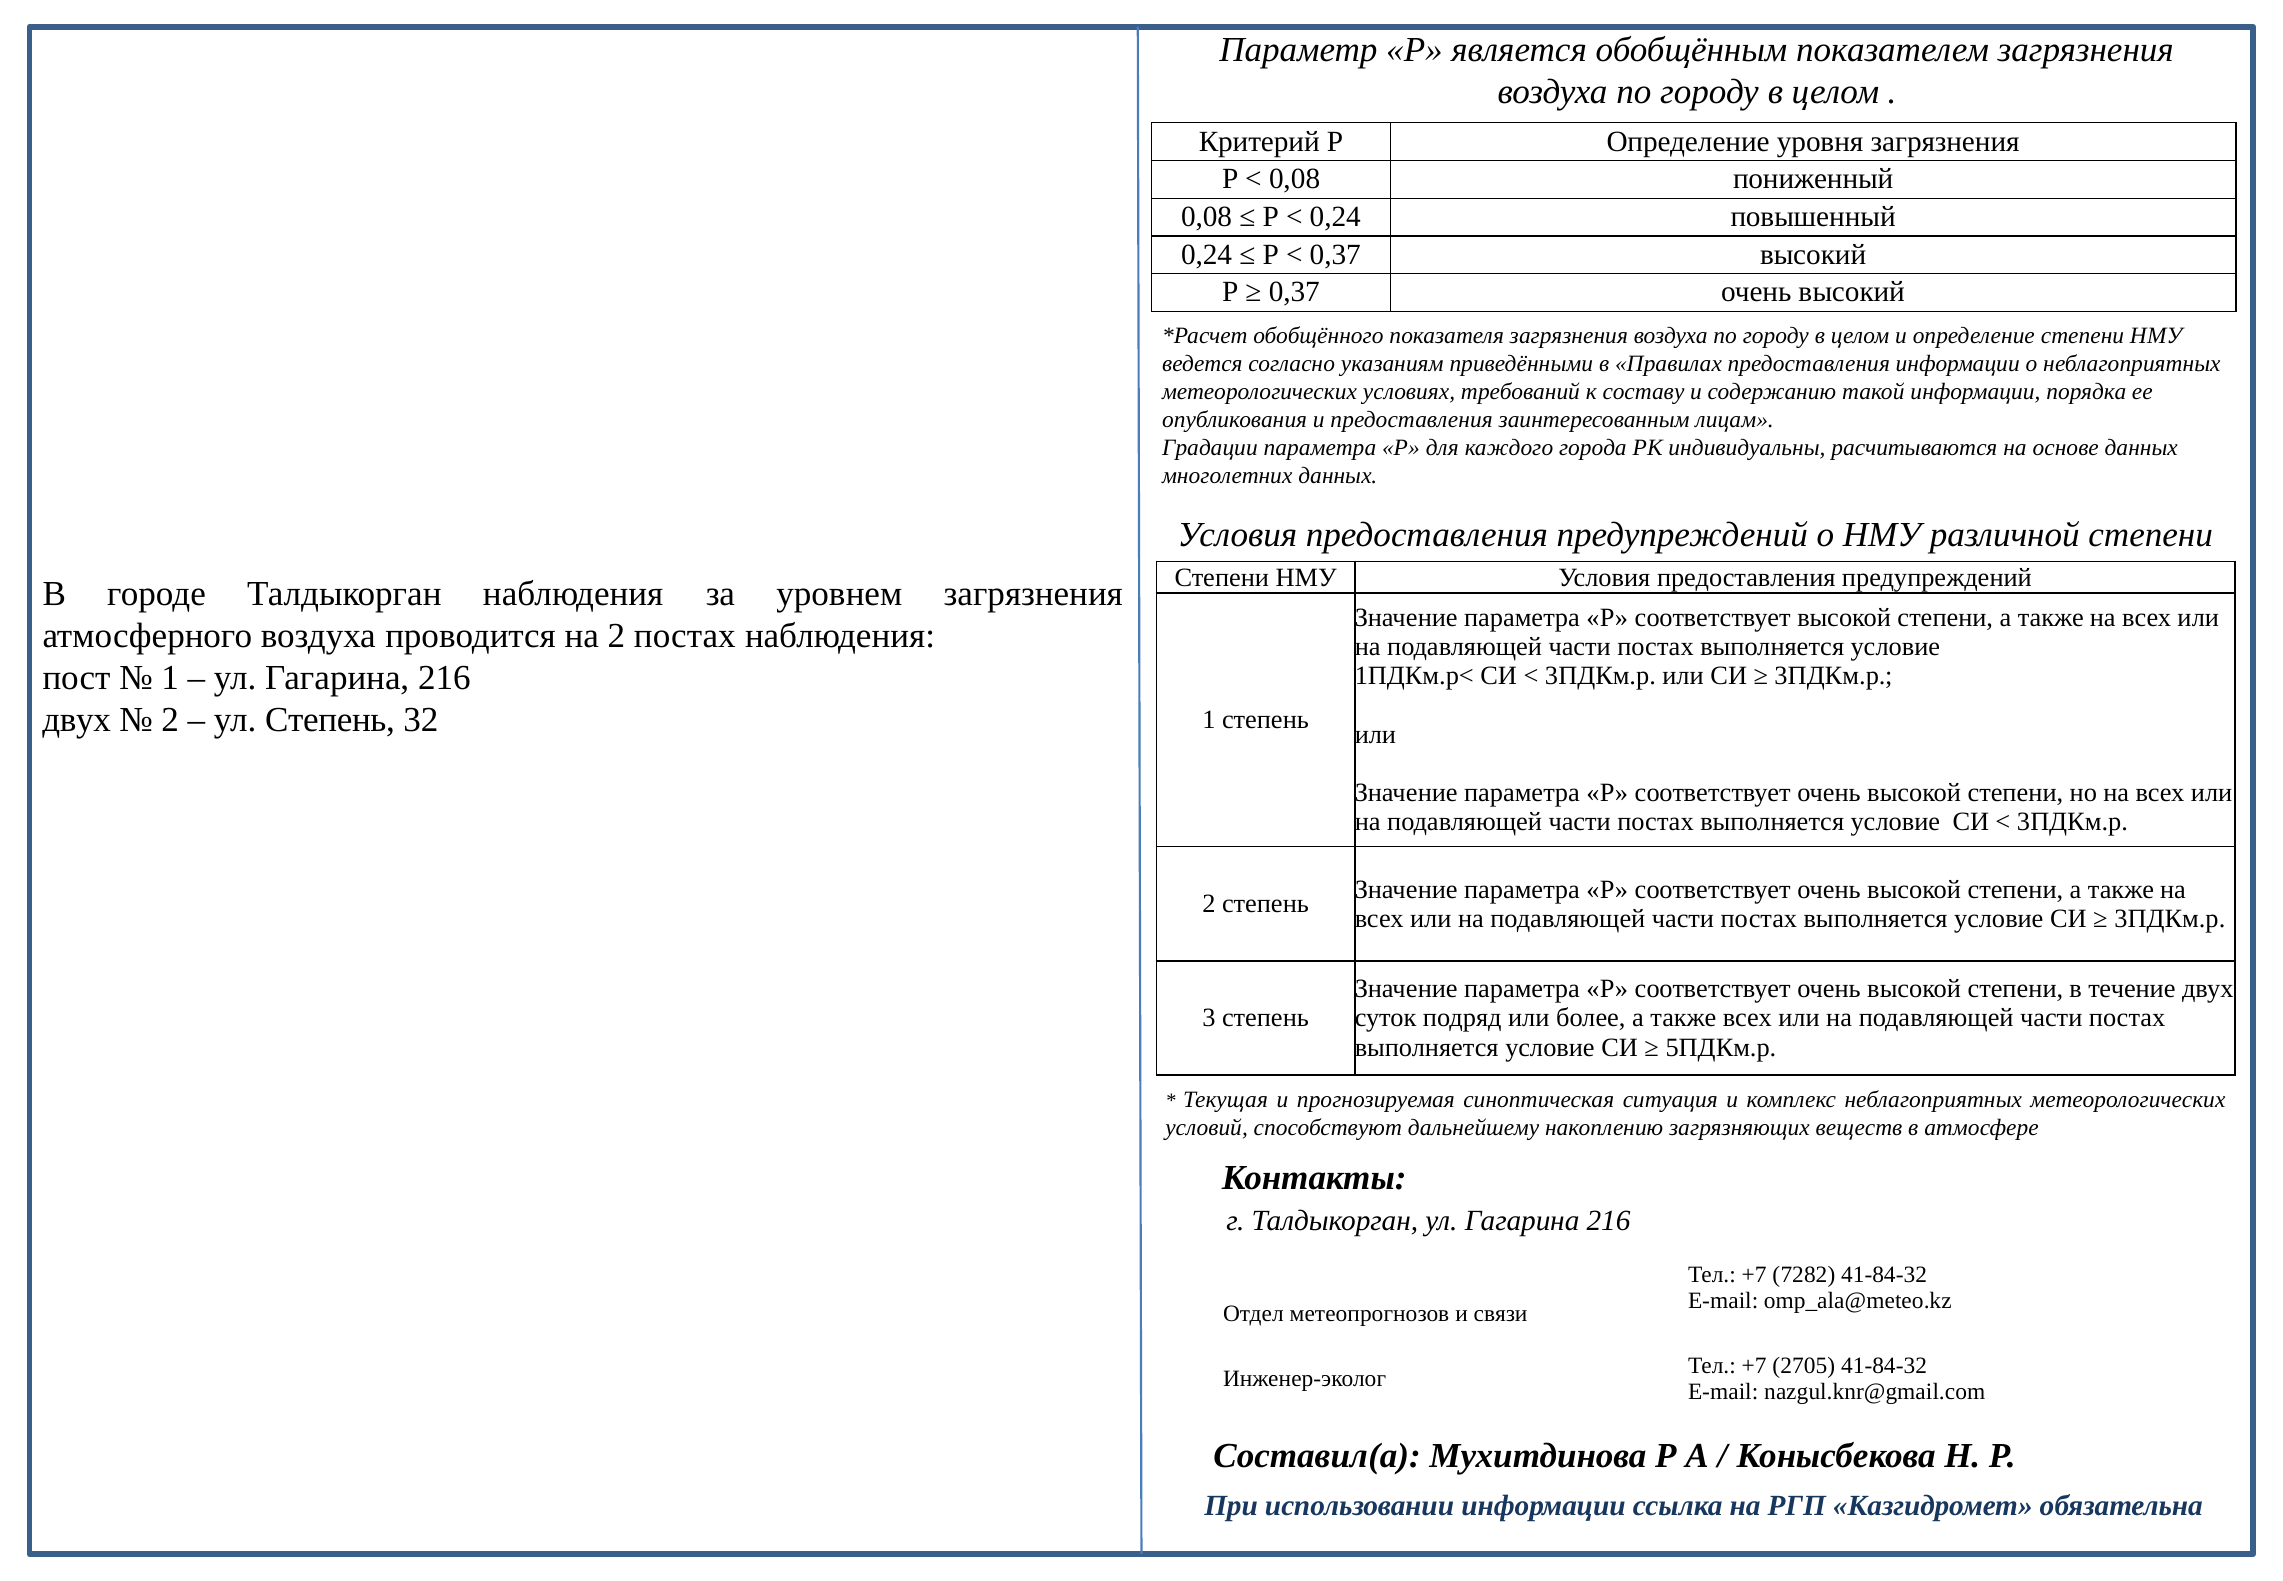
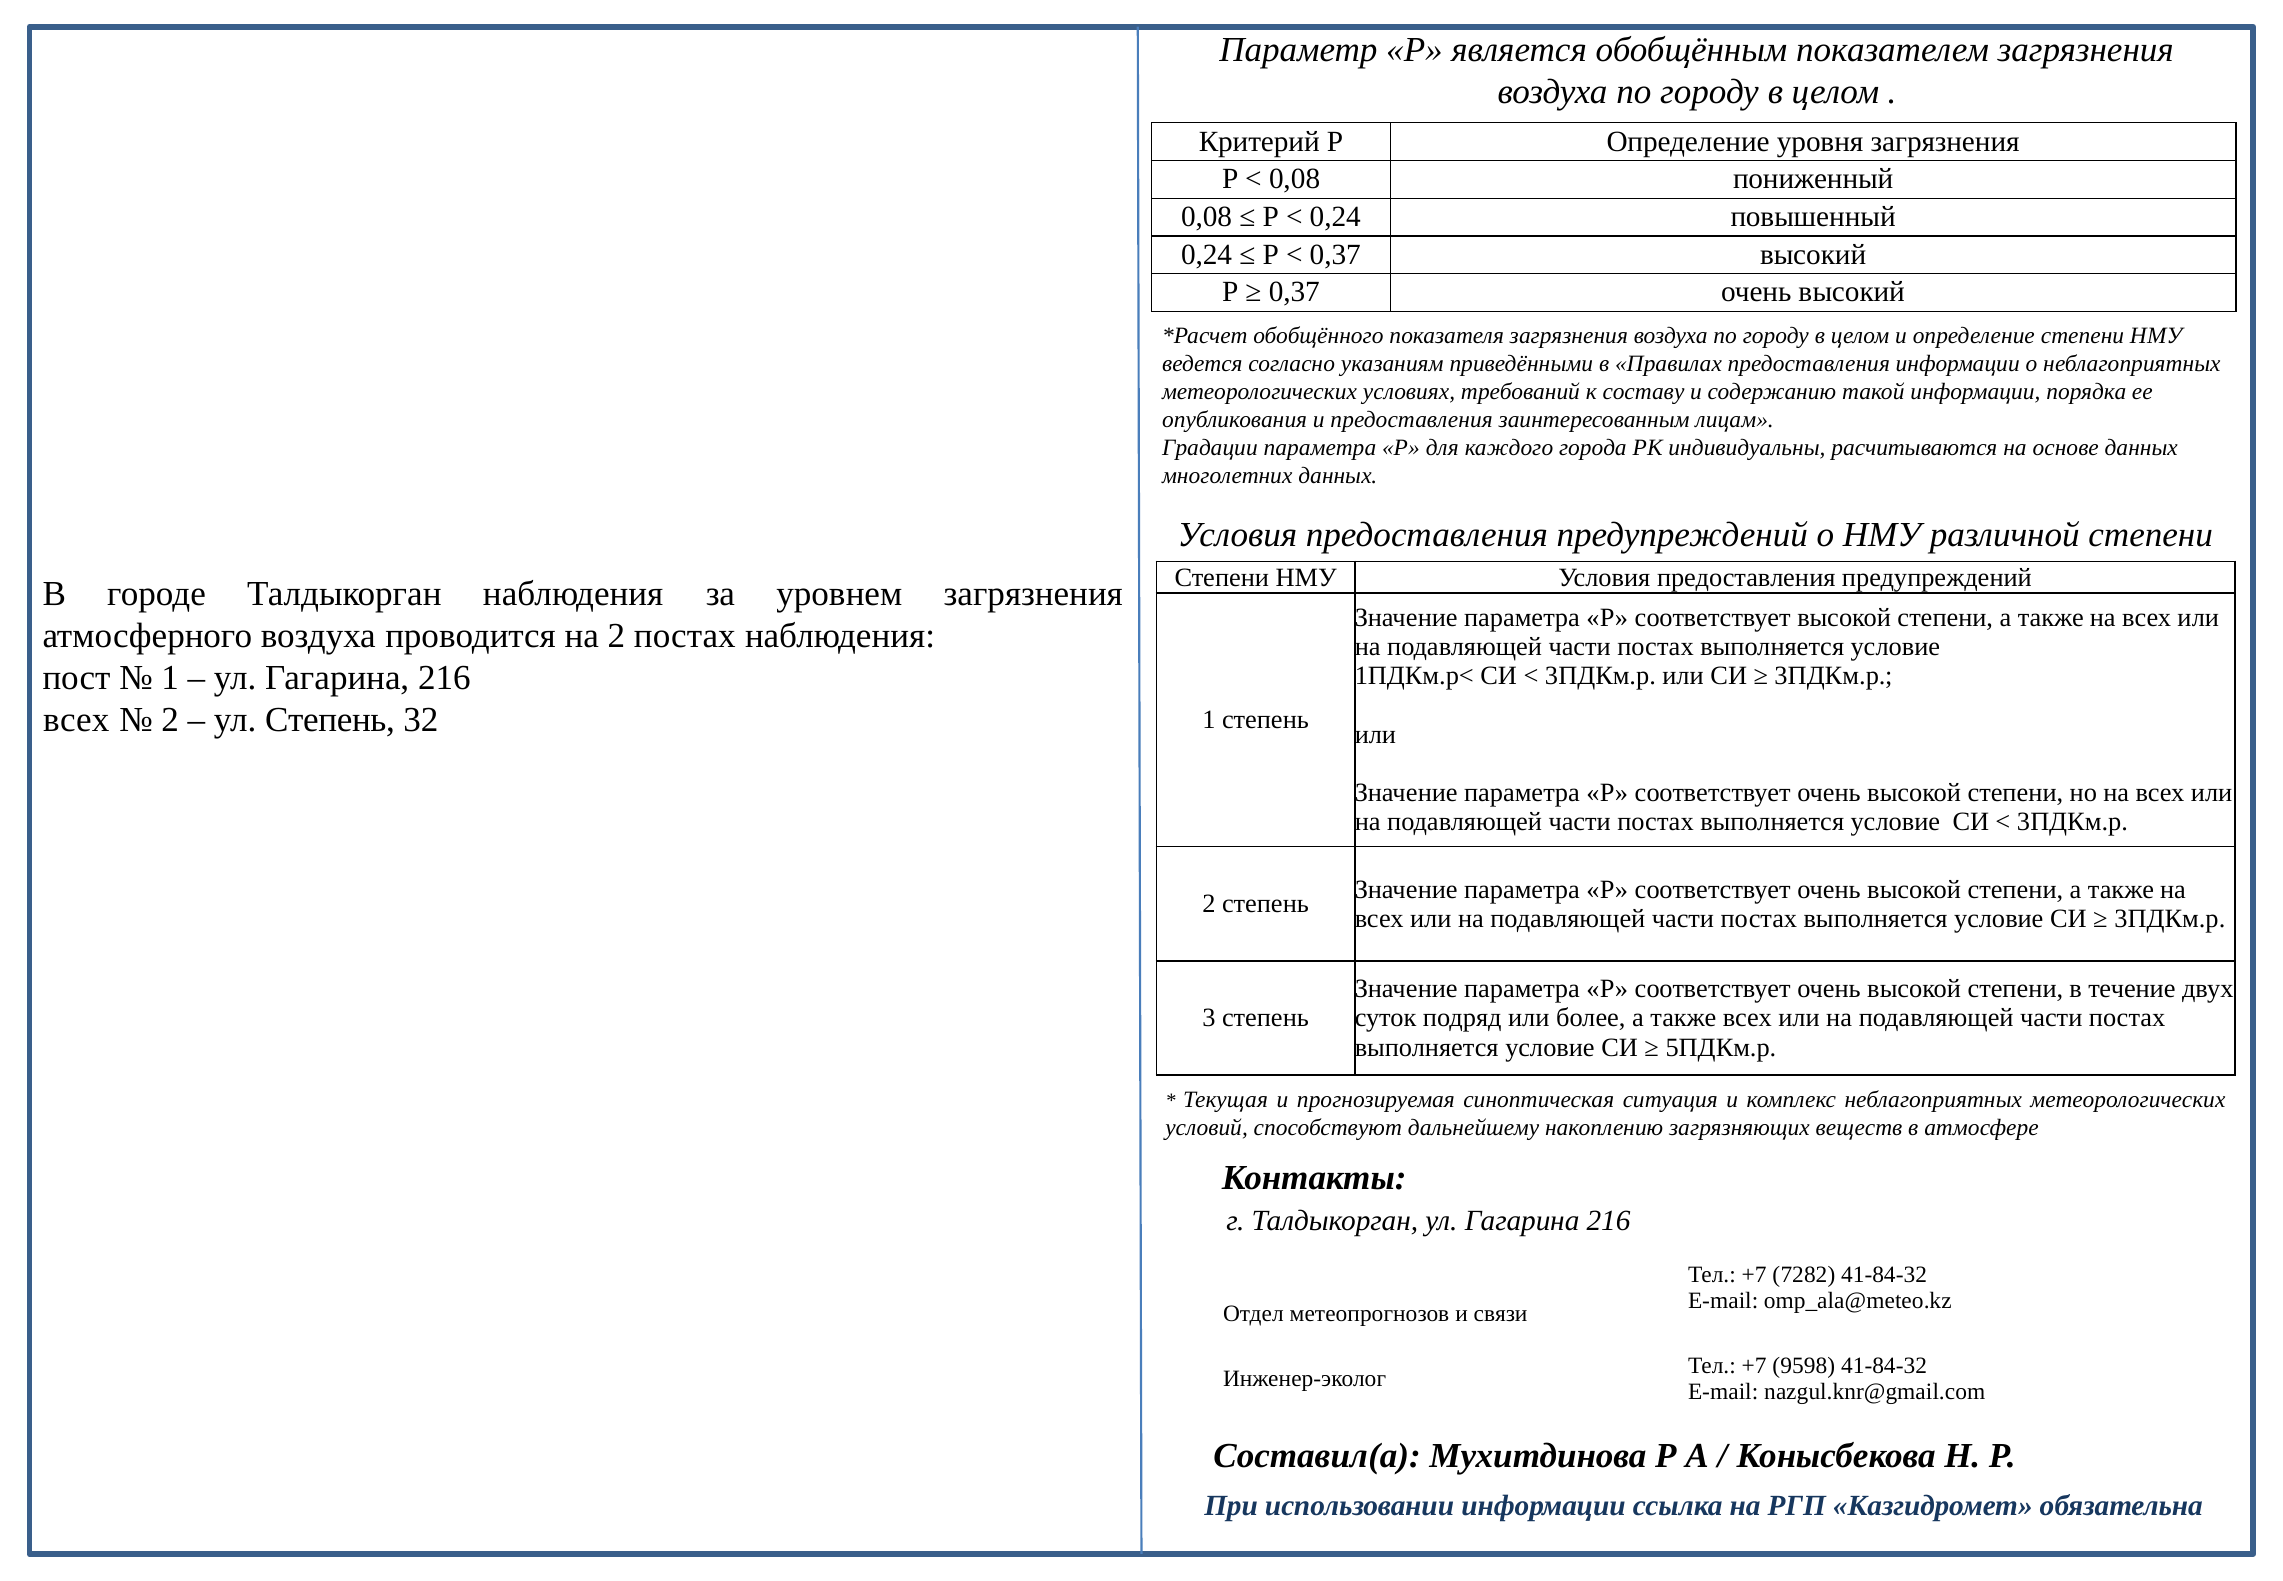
двух: двух -> всех (76, 720)
2705: 2705 -> 9598 (1804, 1365)
